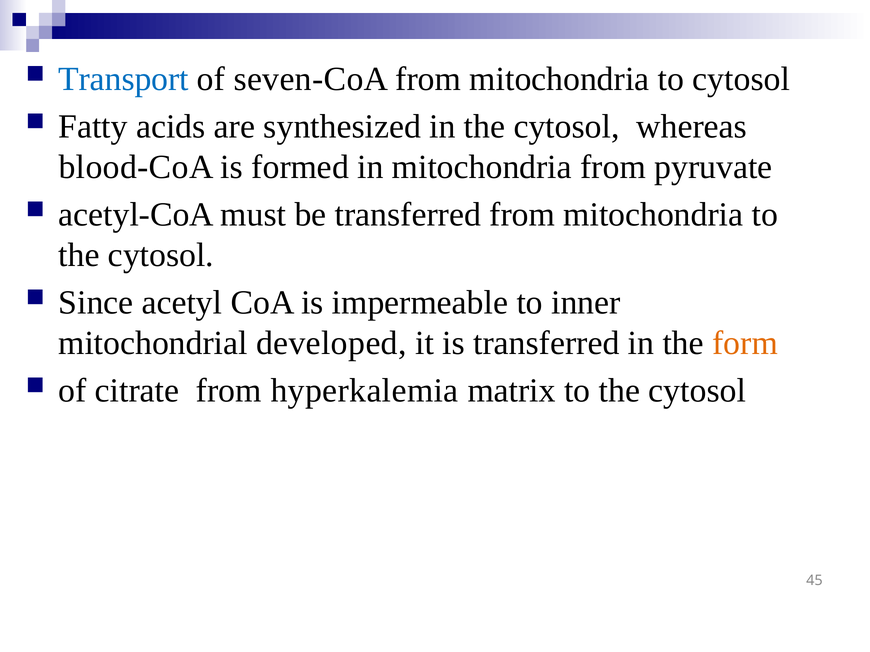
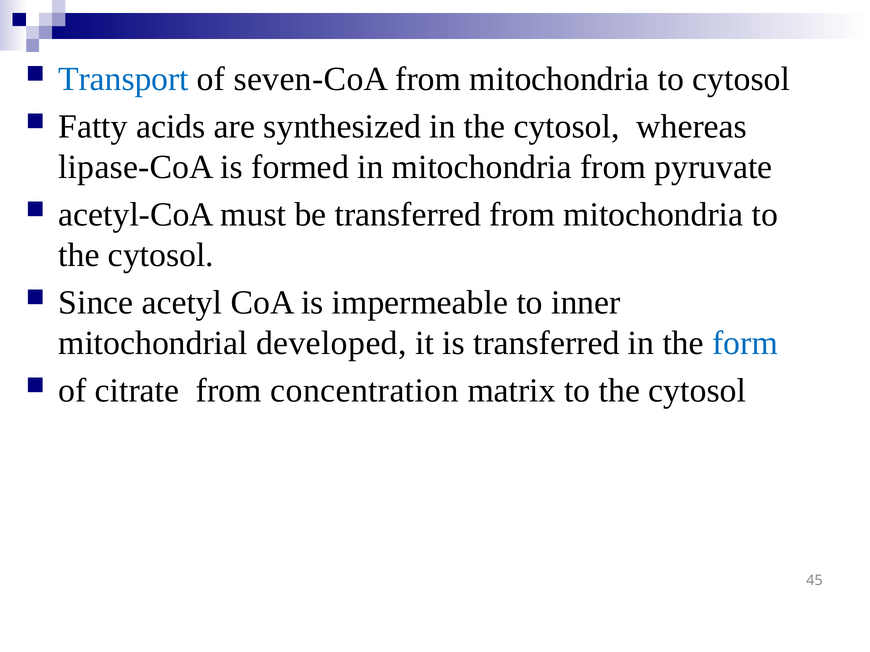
blood-CoA: blood-CoA -> lipase-CoA (136, 167)
form colour: orange -> blue (745, 343)
hyperkalemia: hyperkalemia -> concentration (365, 391)
